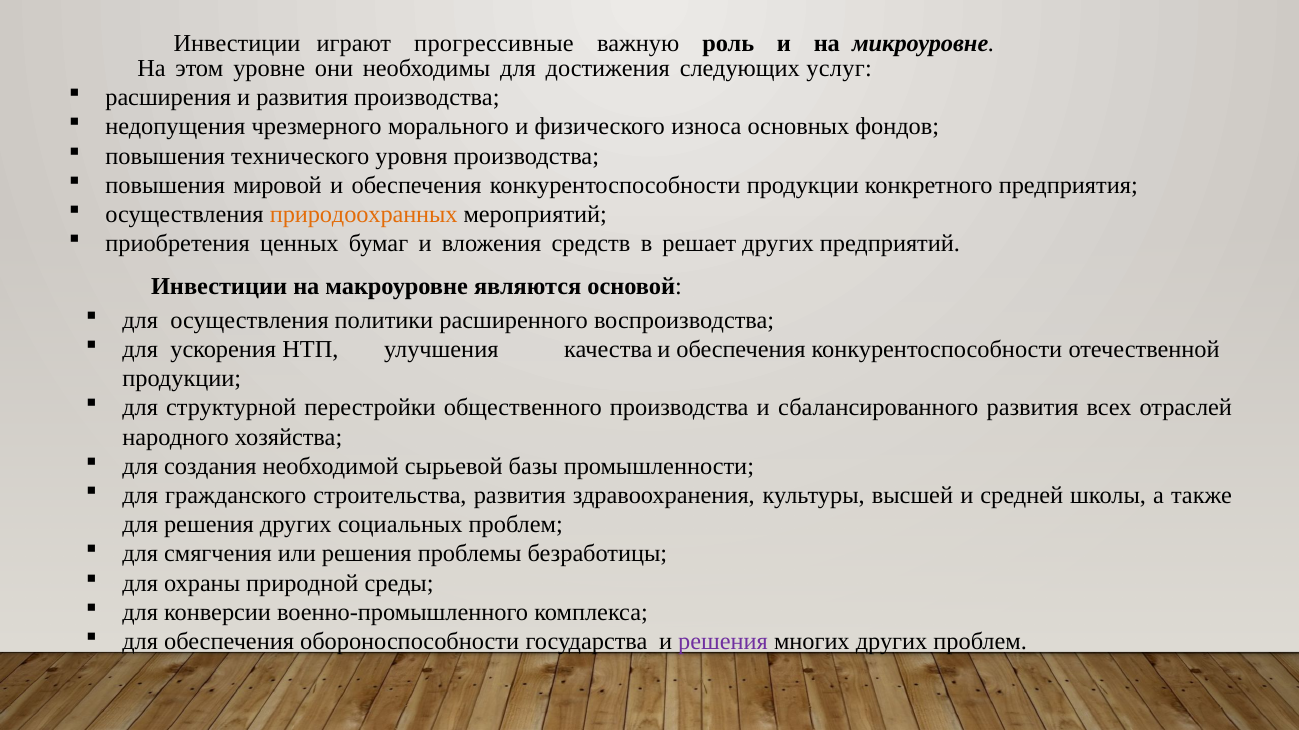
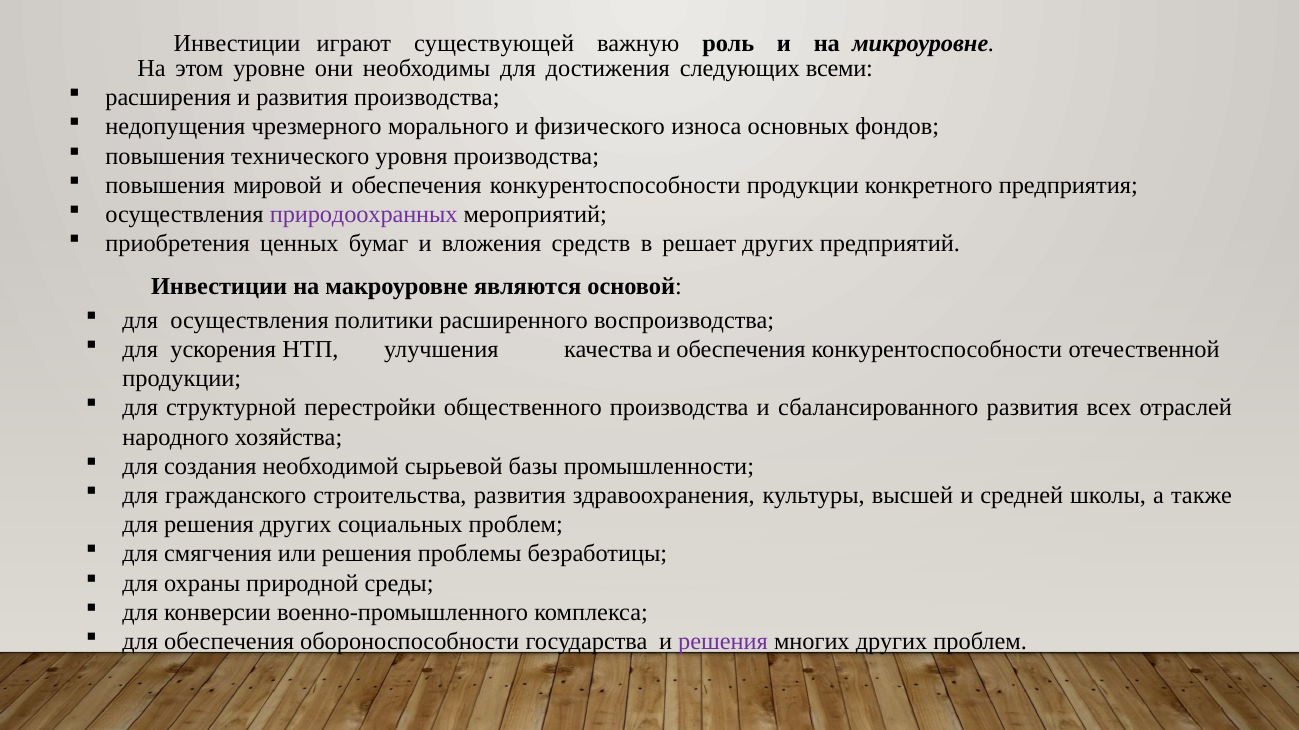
прогрессивные: прогрессивные -> существующей (494, 44)
услуг: услуг -> всеми (839, 69)
природоохранных colour: orange -> purple (364, 215)
